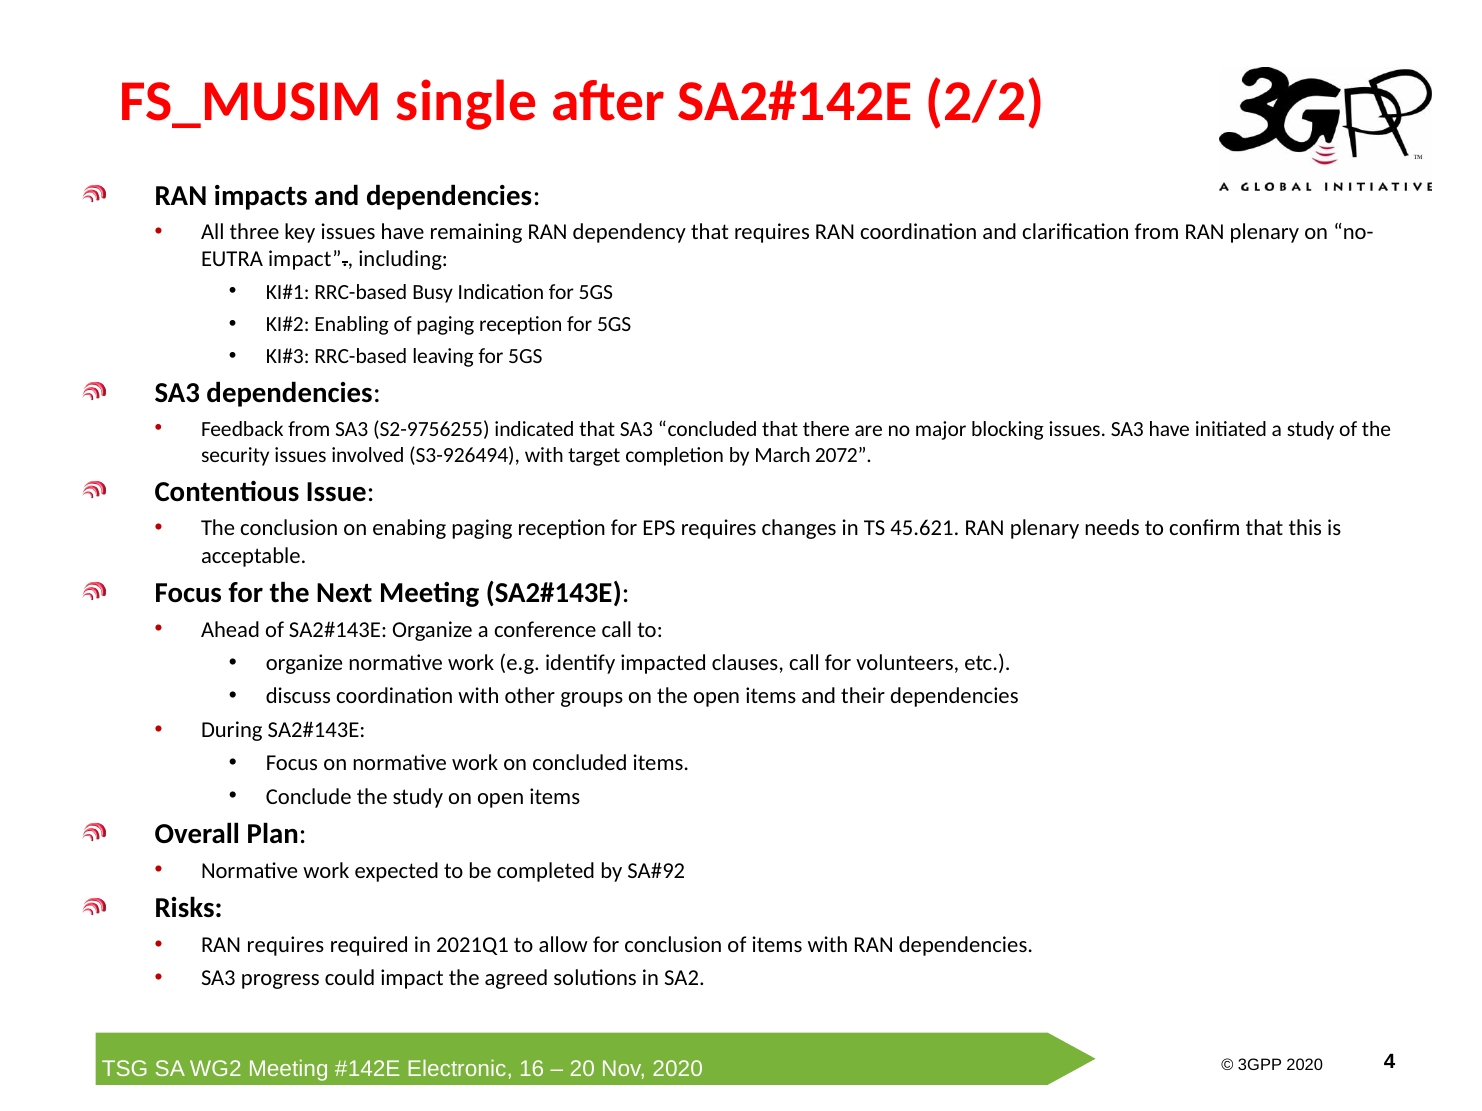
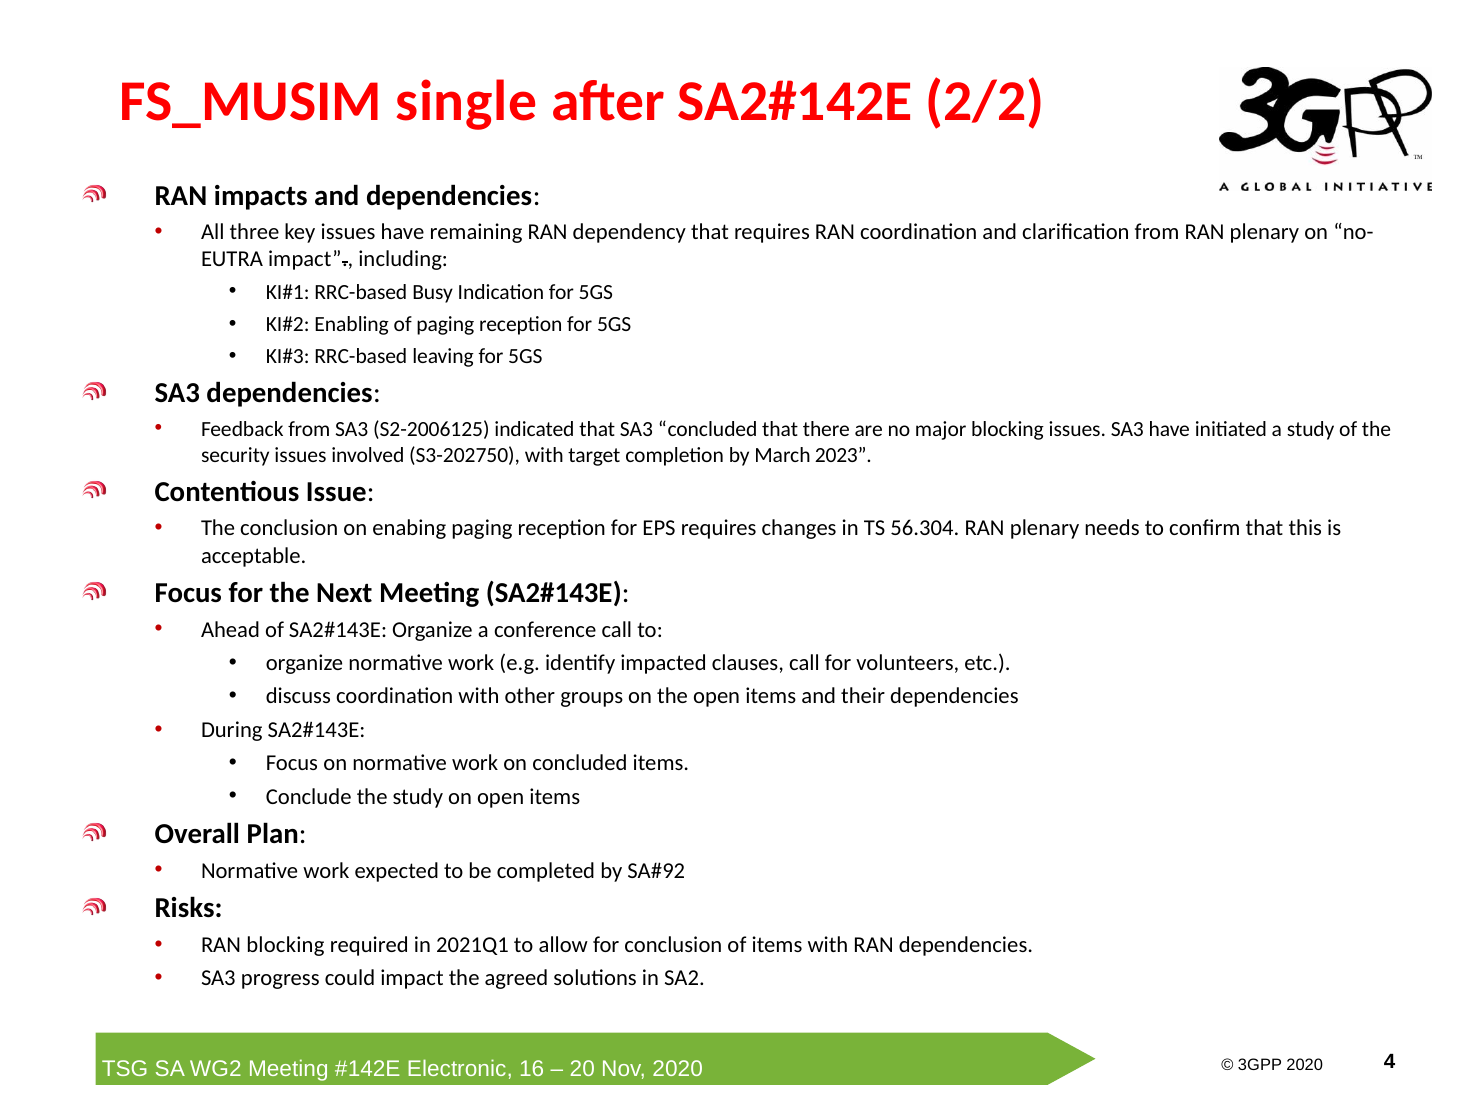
S2-9756255: S2-9756255 -> S2-2006125 (431, 429)
S3-926494: S3-926494 -> S3-202750 (465, 455)
2072: 2072 -> 2023 (843, 455)
45.621: 45.621 -> 56.304 (925, 529)
RAN requires: requires -> blocking (285, 945)
